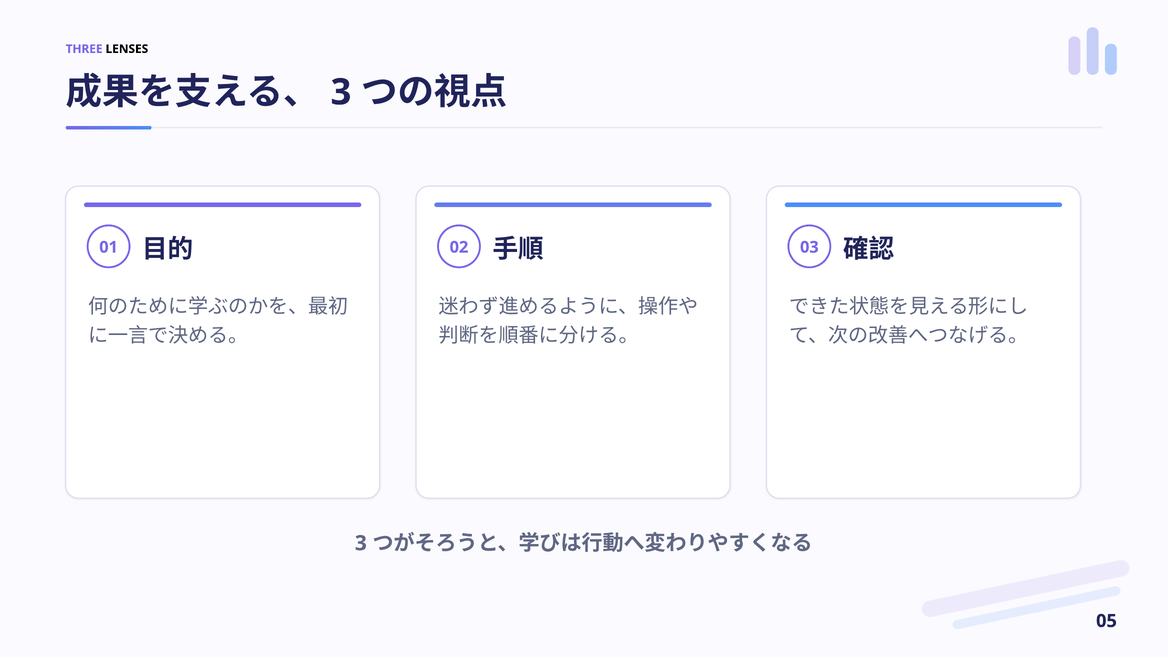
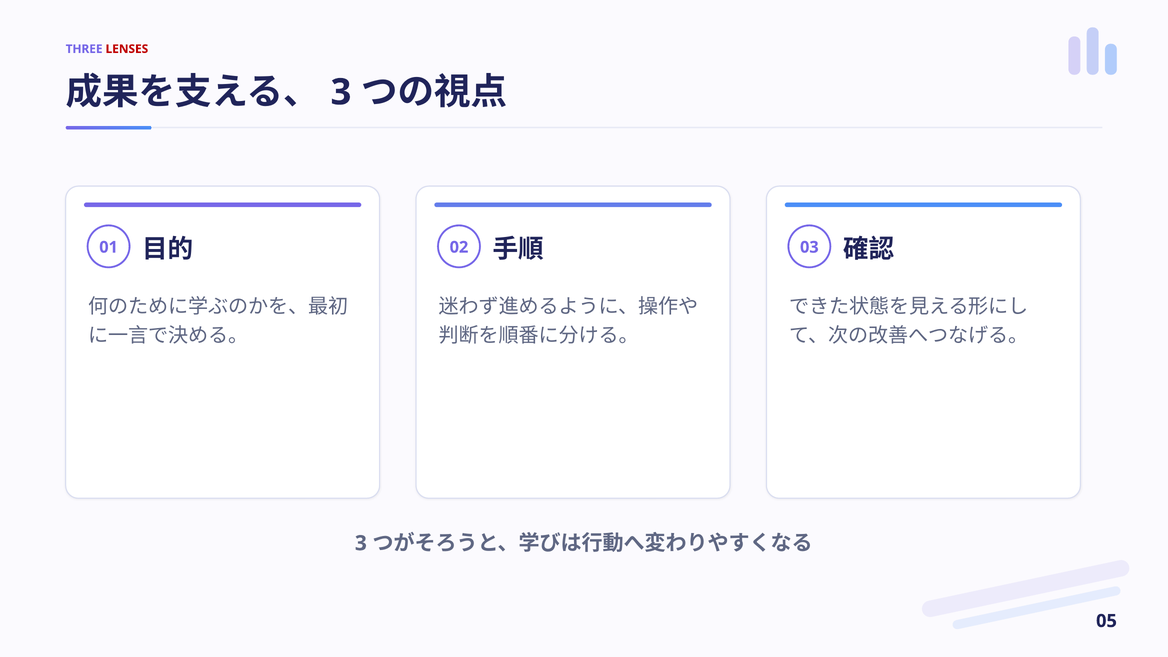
LENSES colour: black -> red (127, 49)
